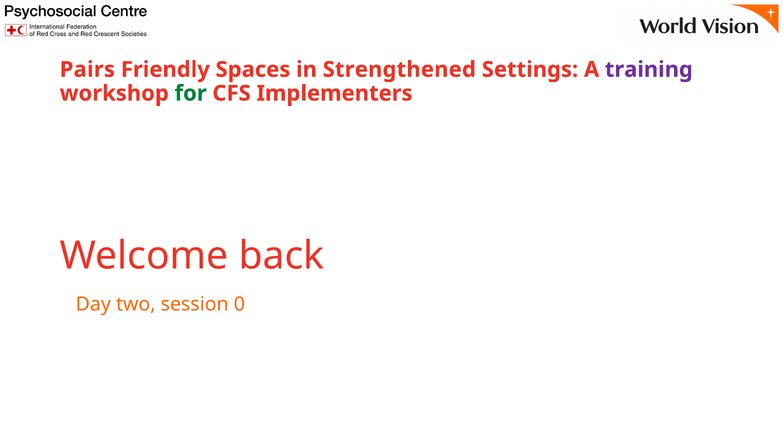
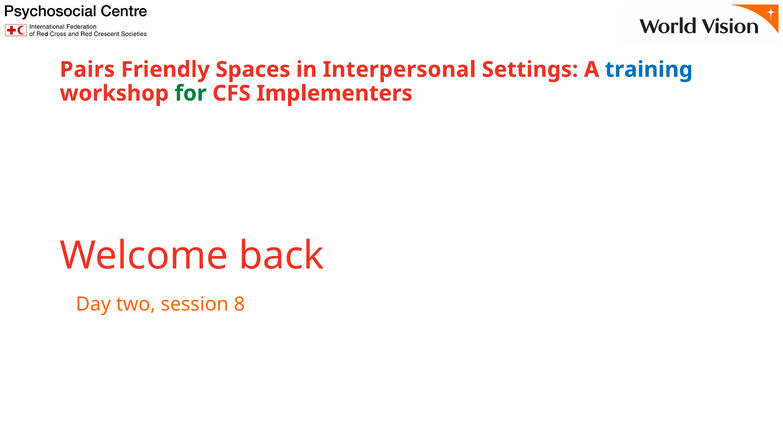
Strengthened: Strengthened -> Interpersonal (399, 70)
training colour: purple -> blue (649, 70)
0: 0 -> 8 (239, 305)
